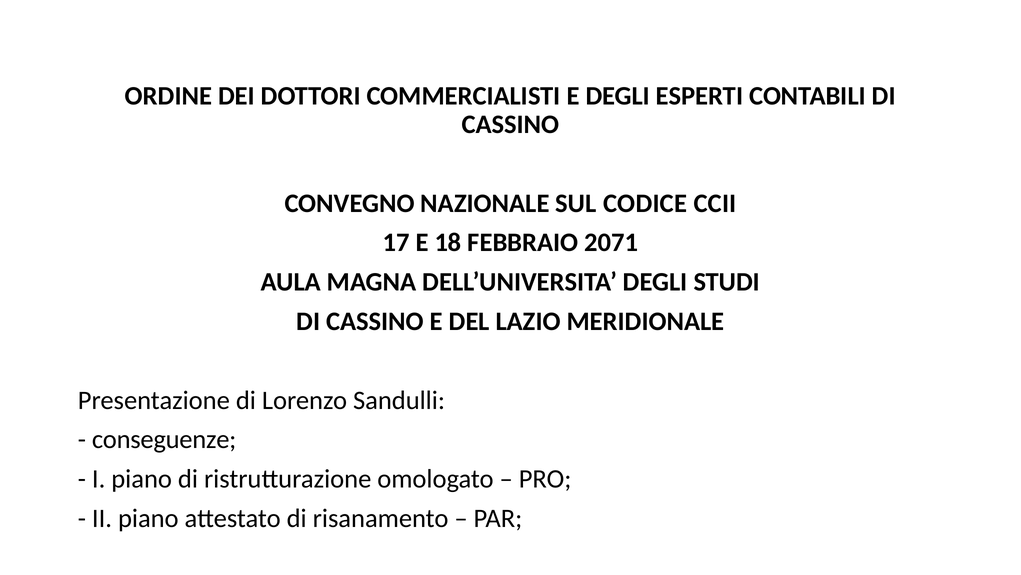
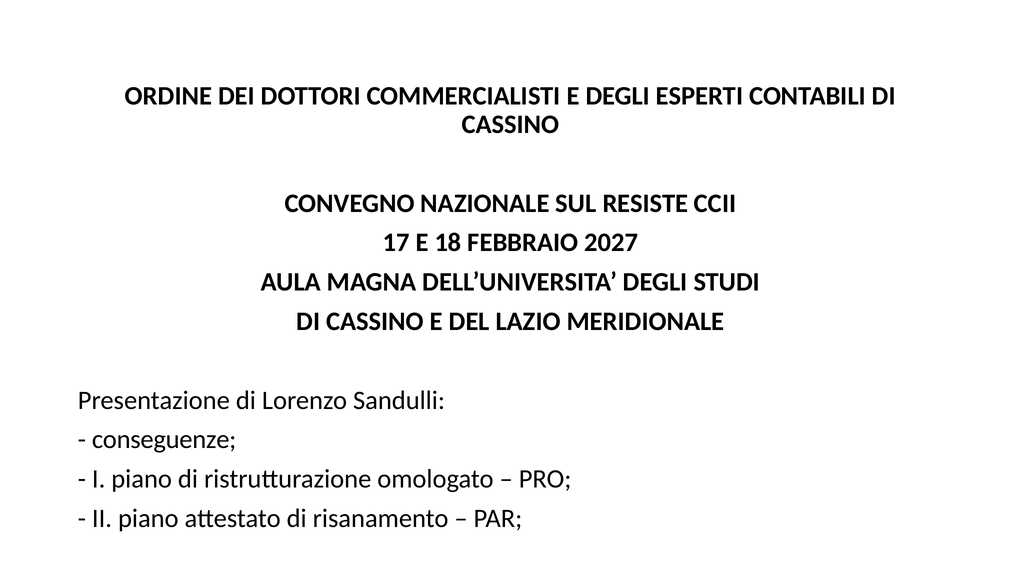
CODICE: CODICE -> RESISTE (645, 203)
2071: 2071 -> 2027 (611, 242)
